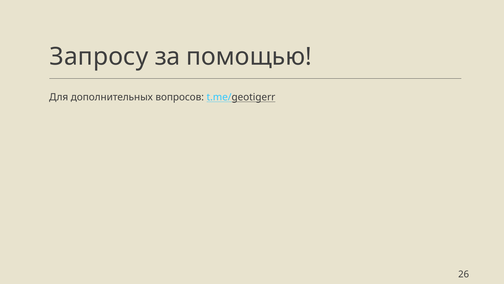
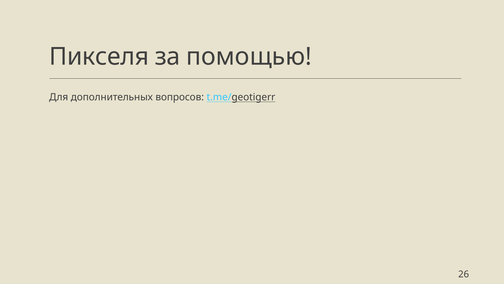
Запросу: Запросу -> Пикселя (99, 56)
